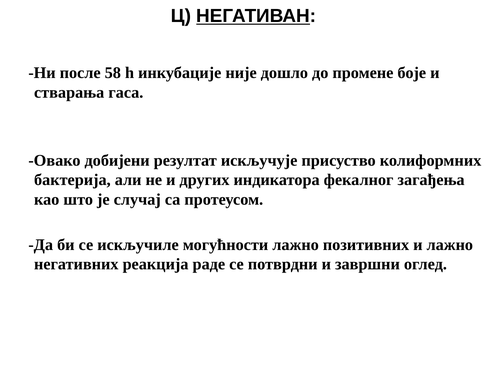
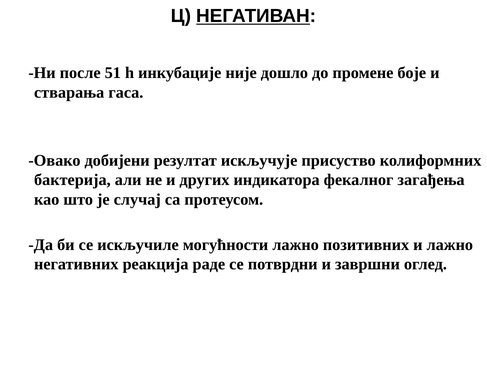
58: 58 -> 51 (113, 73)
